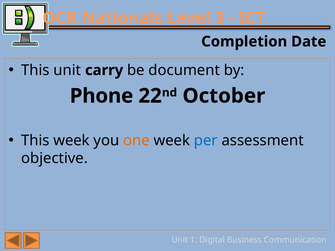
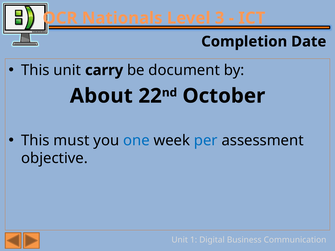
Phone: Phone -> About (101, 96)
This week: week -> must (71, 141)
one colour: orange -> blue (136, 141)
